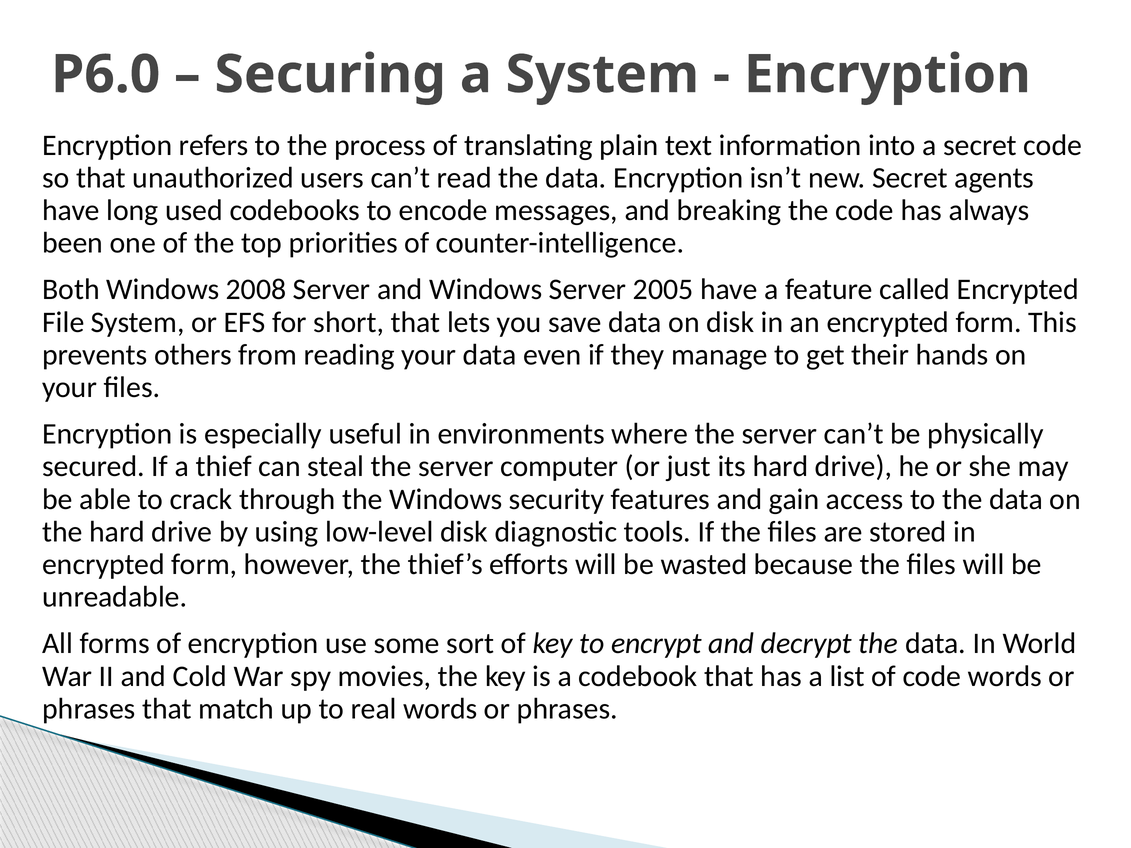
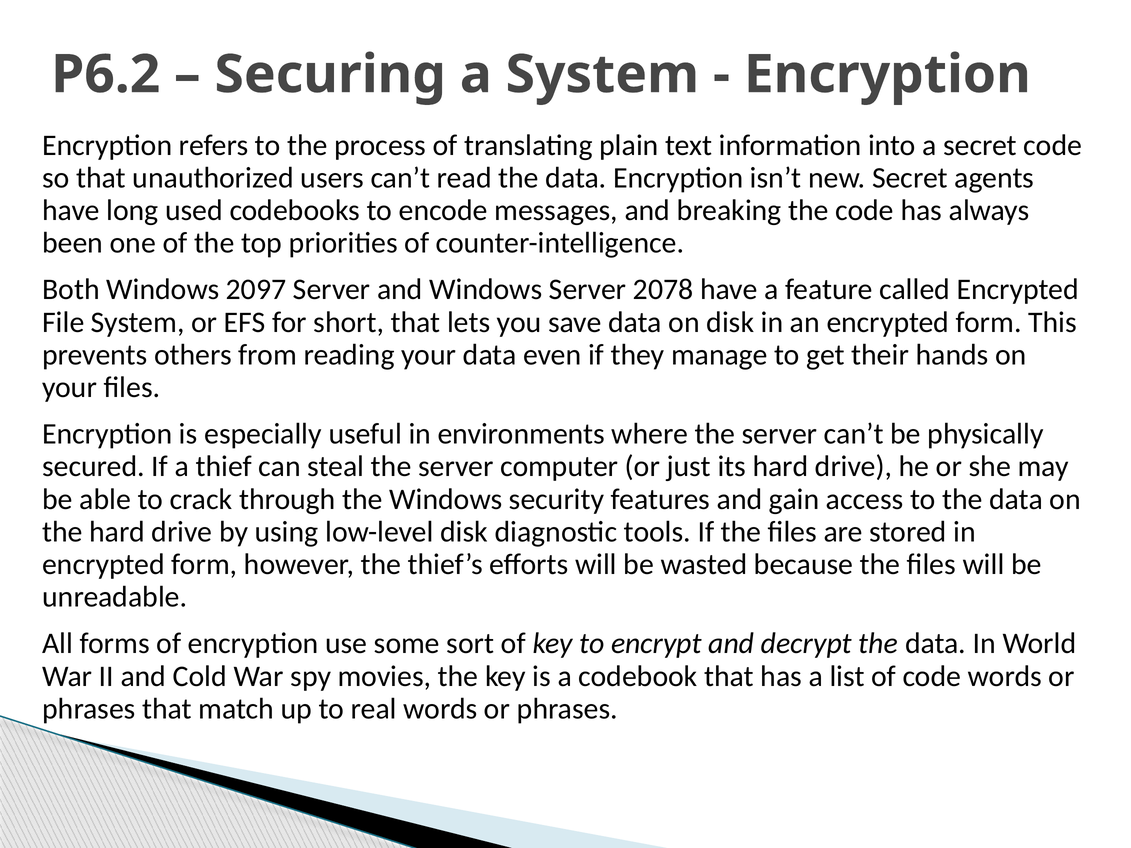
P6.0: P6.0 -> P6.2 (106, 75)
2008: 2008 -> 2097 (256, 290)
2005: 2005 -> 2078 (663, 290)
